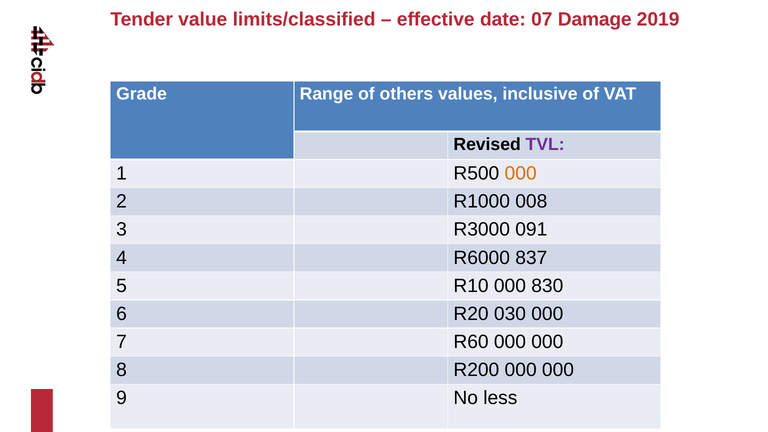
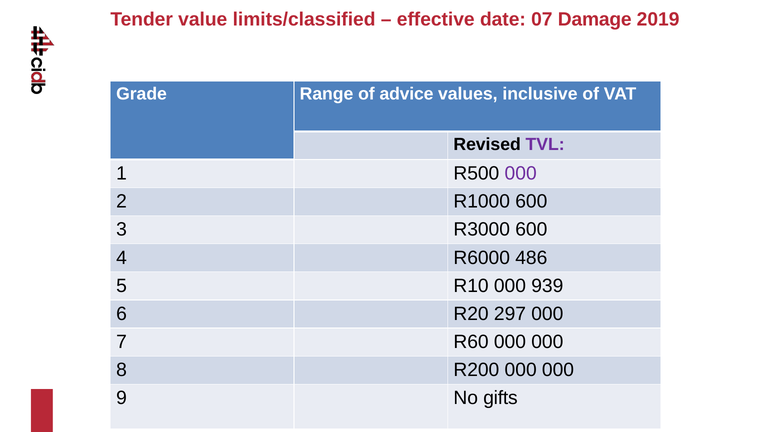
others: others -> advice (406, 94)
000 colour: orange -> purple (521, 173)
R1000 008: 008 -> 600 (531, 202)
R3000 091: 091 -> 600 (531, 230)
837: 837 -> 486 (531, 258)
830: 830 -> 939 (547, 286)
030: 030 -> 297 (510, 314)
less: less -> gifts (500, 398)
